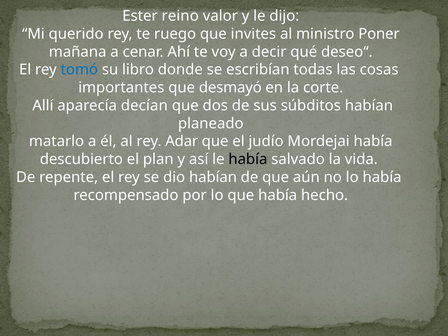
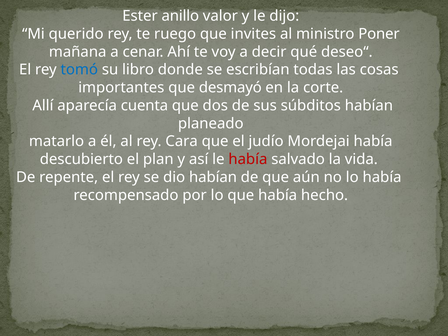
reino: reino -> anillo (180, 16)
decían: decían -> cuenta (144, 106)
Adar: Adar -> Cara (182, 141)
había colour: black -> red (248, 159)
